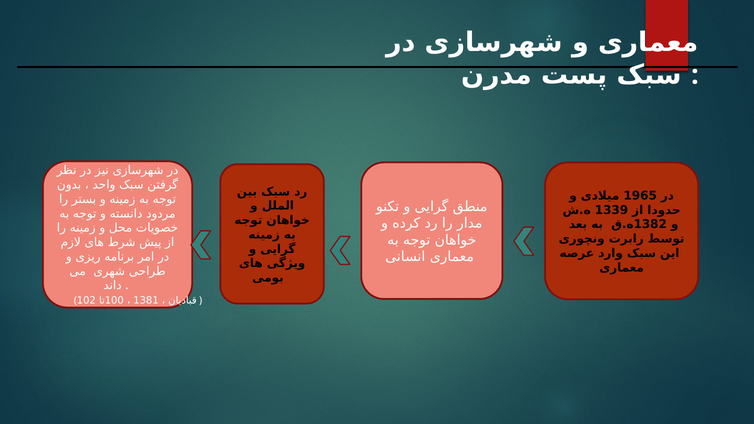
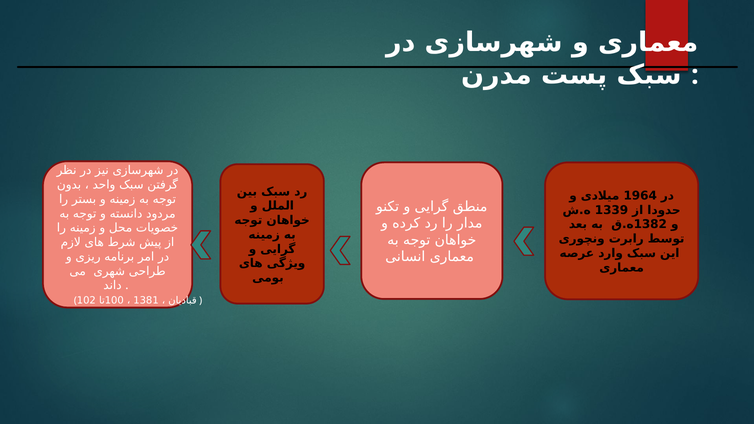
1965: 1965 -> 1964 (640, 196)
